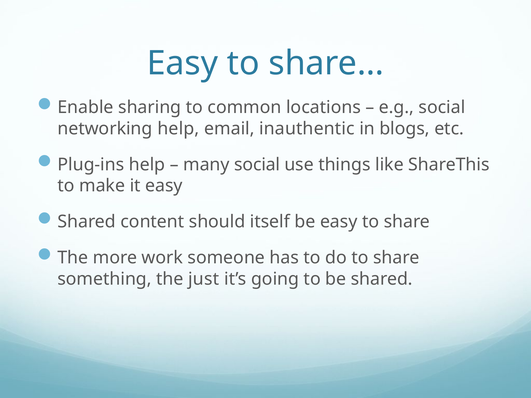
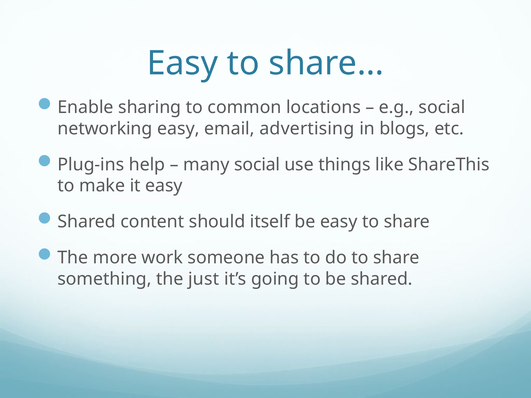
networking help: help -> easy (178, 129)
inauthentic: inauthentic -> advertising (307, 129)
